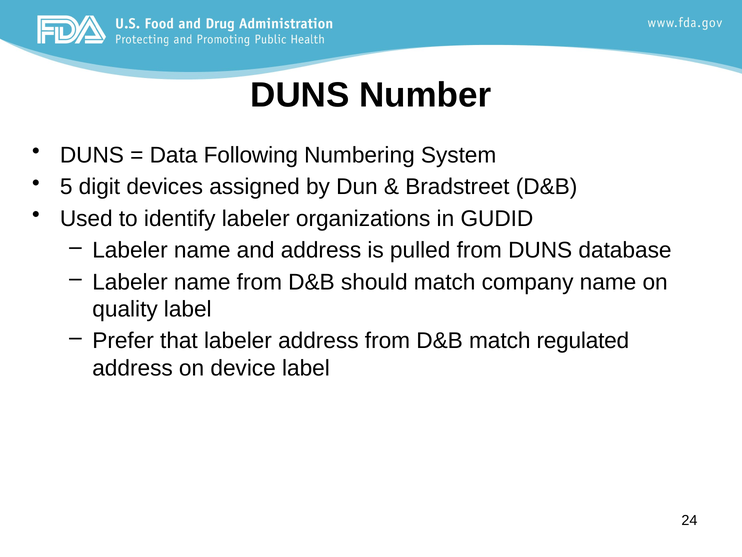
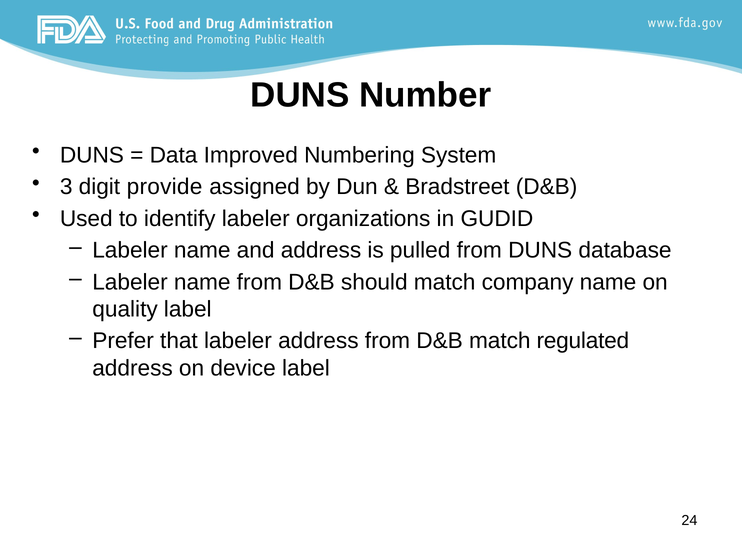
Following: Following -> Improved (251, 155)
5: 5 -> 3 (66, 187)
devices: devices -> provide (165, 187)
